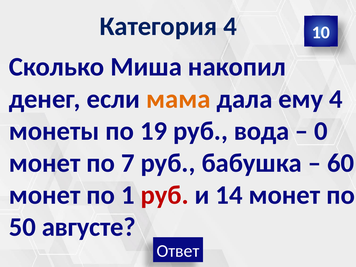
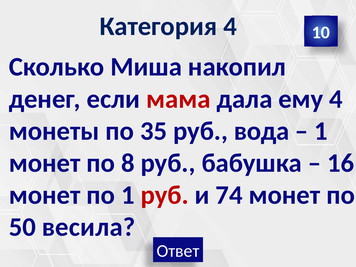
мама colour: orange -> red (178, 99)
19: 19 -> 35 (154, 131)
0: 0 -> 1 (321, 131)
7: 7 -> 8 (128, 163)
60: 60 -> 16 (341, 163)
14: 14 -> 74 (229, 195)
августе: августе -> весила (89, 227)
